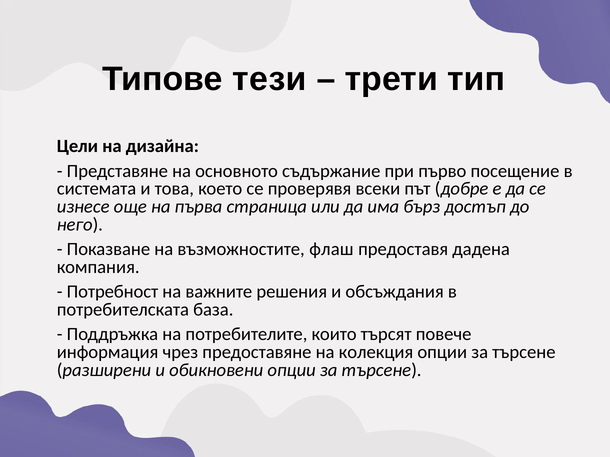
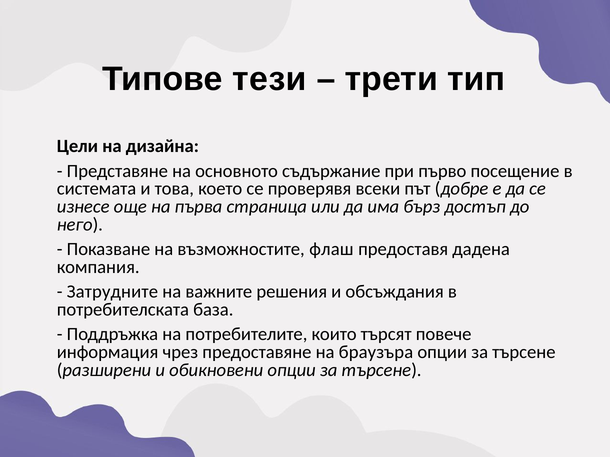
Потребност: Потребност -> Затрудните (112, 292)
колекция: колекция -> браузъра (376, 352)
